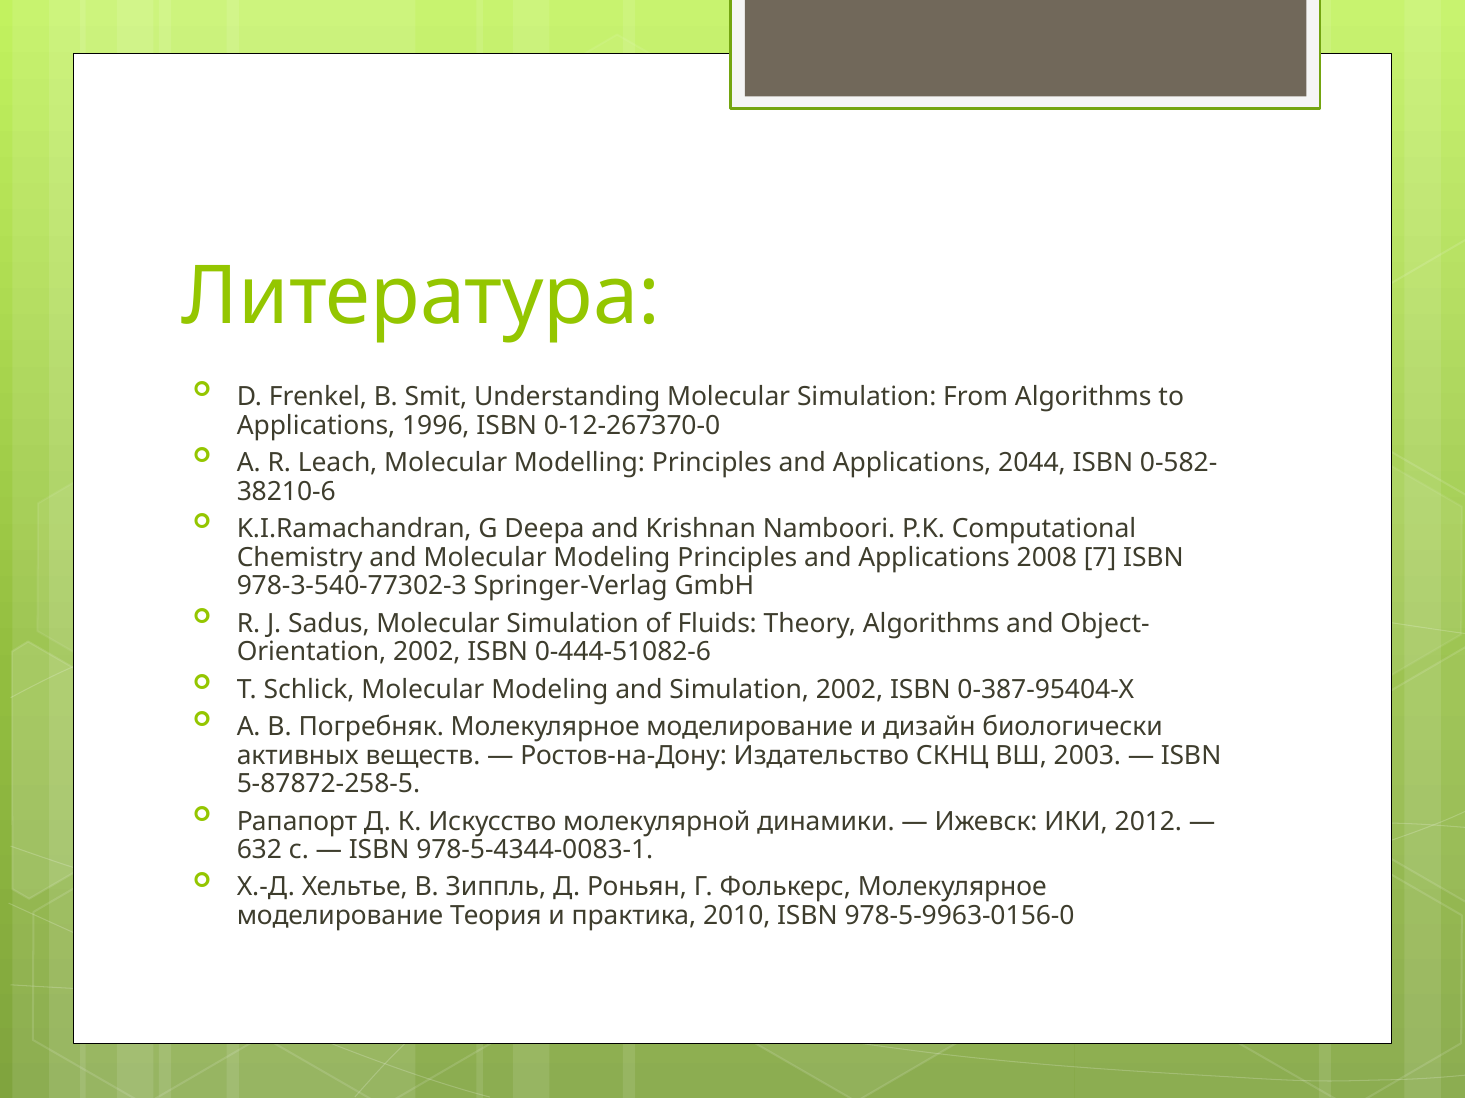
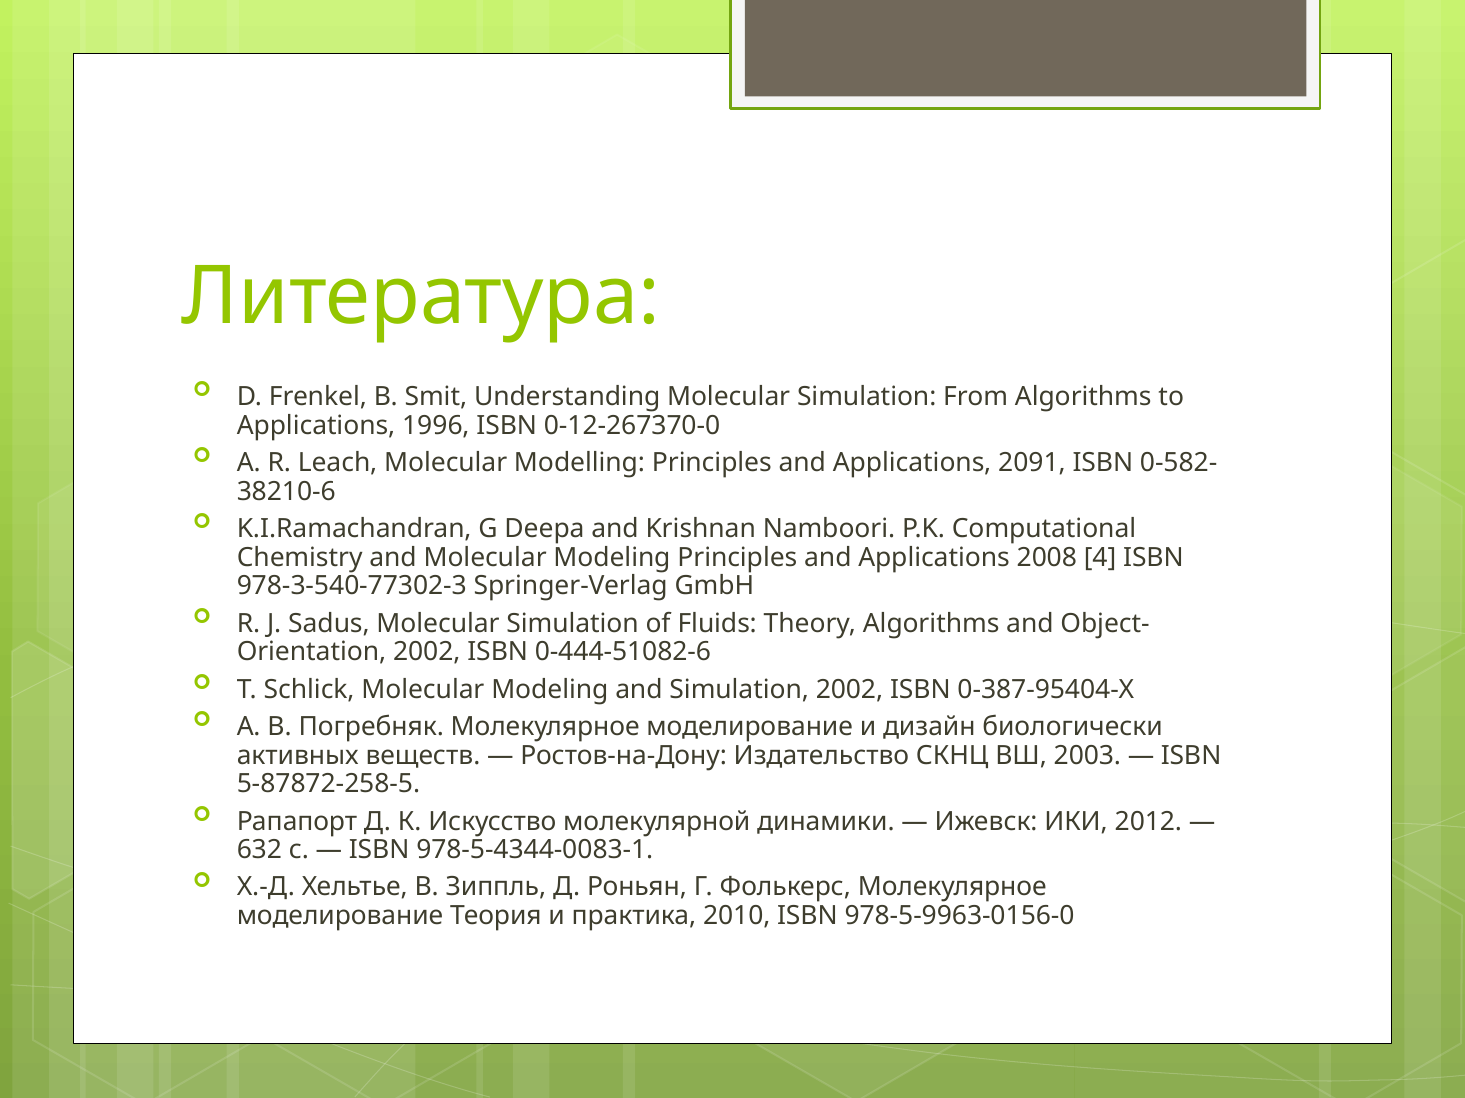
2044: 2044 -> 2091 (1032, 463)
7: 7 -> 4 (1100, 558)
